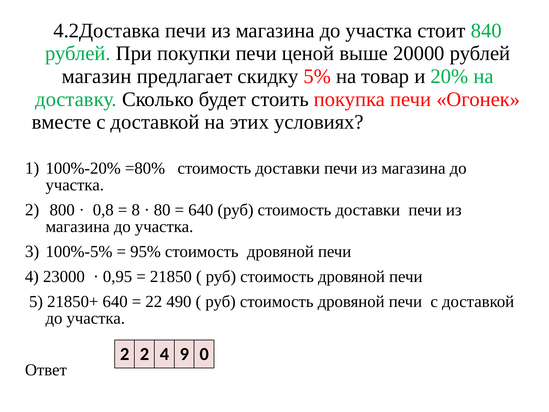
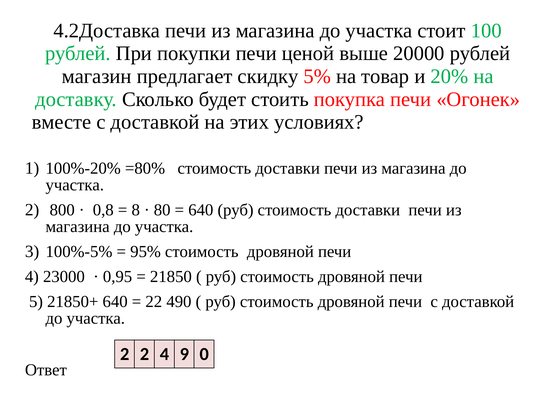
840: 840 -> 100 (486, 31)
